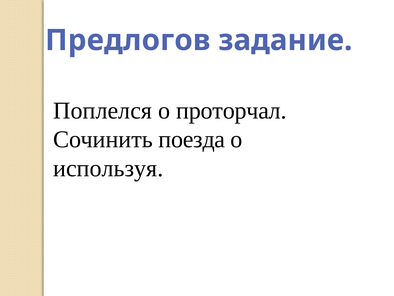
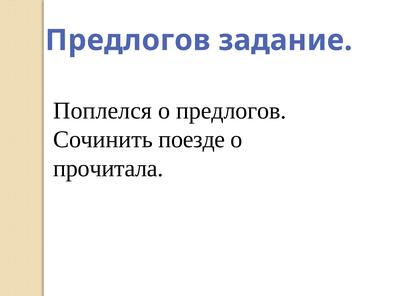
о проторчал: проторчал -> предлогов (231, 110)
поезда: поезда -> поезде (192, 139)
используя: используя -> прочитала (108, 168)
